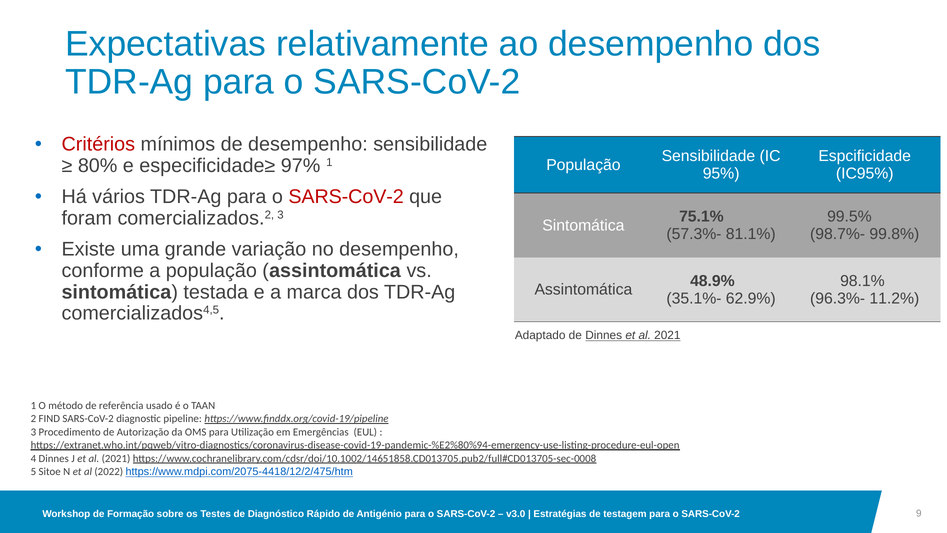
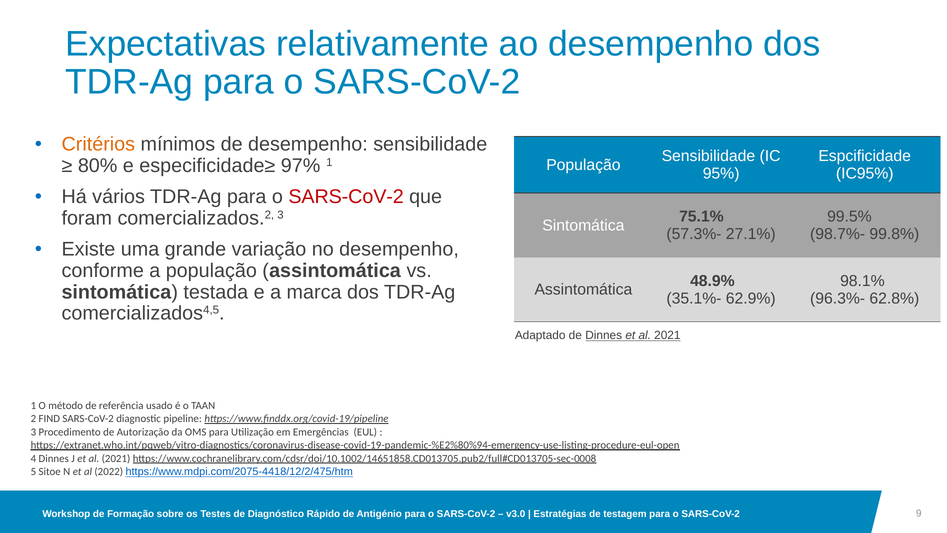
Critérios colour: red -> orange (98, 144)
81.1%: 81.1% -> 27.1% (751, 234)
11.2%: 11.2% -> 62.8% (894, 298)
